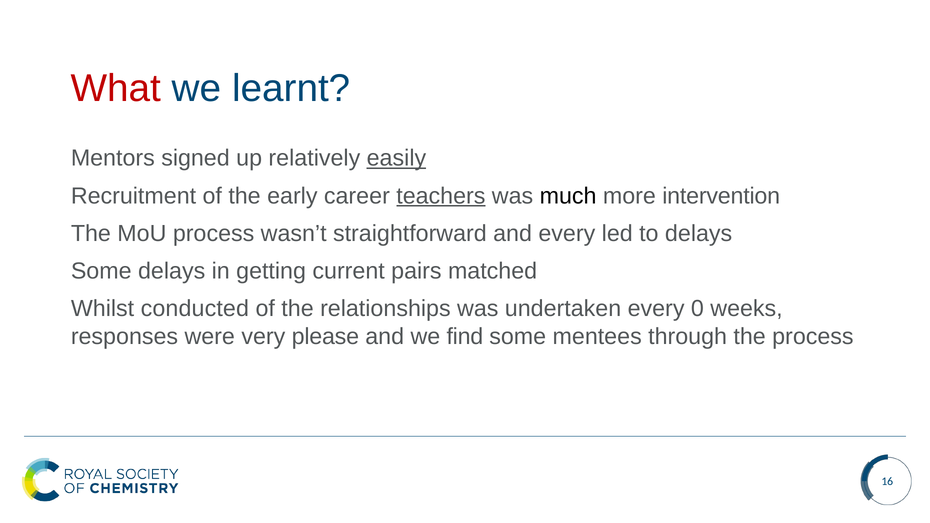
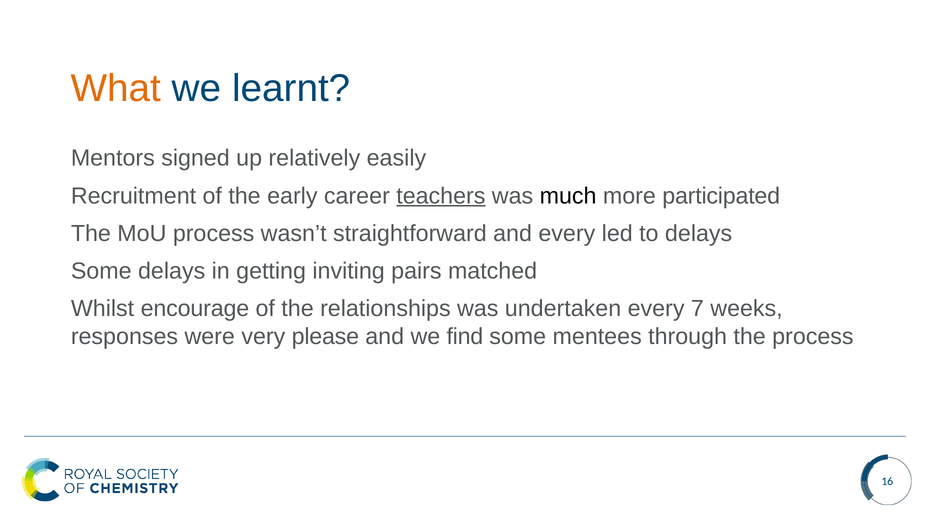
What colour: red -> orange (116, 88)
easily underline: present -> none (396, 158)
intervention: intervention -> participated (721, 196)
current: current -> inviting (349, 271)
conducted: conducted -> encourage (195, 309)
0: 0 -> 7 (697, 309)
